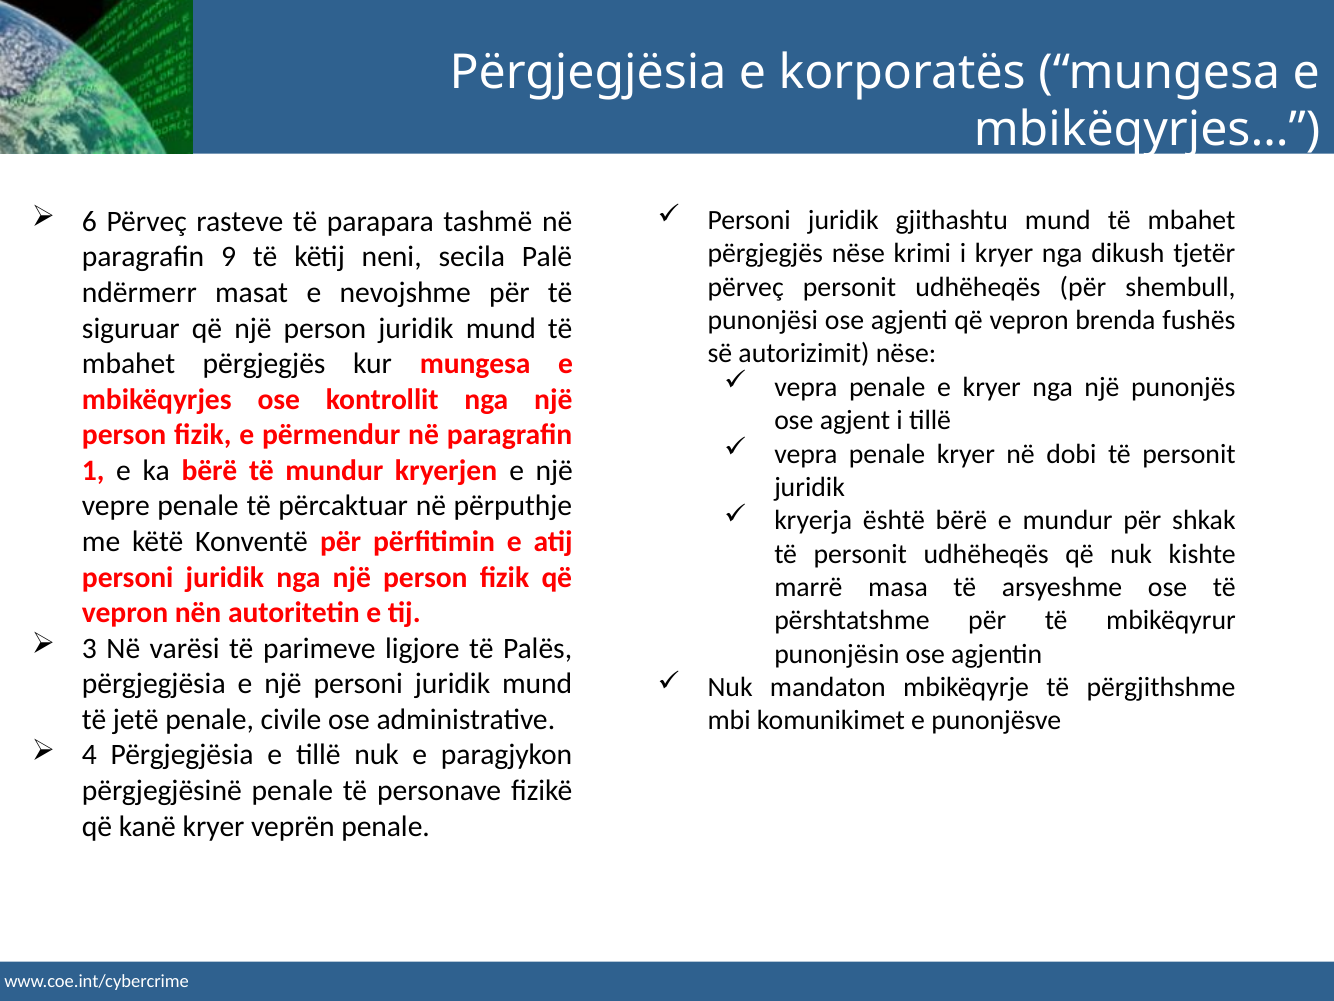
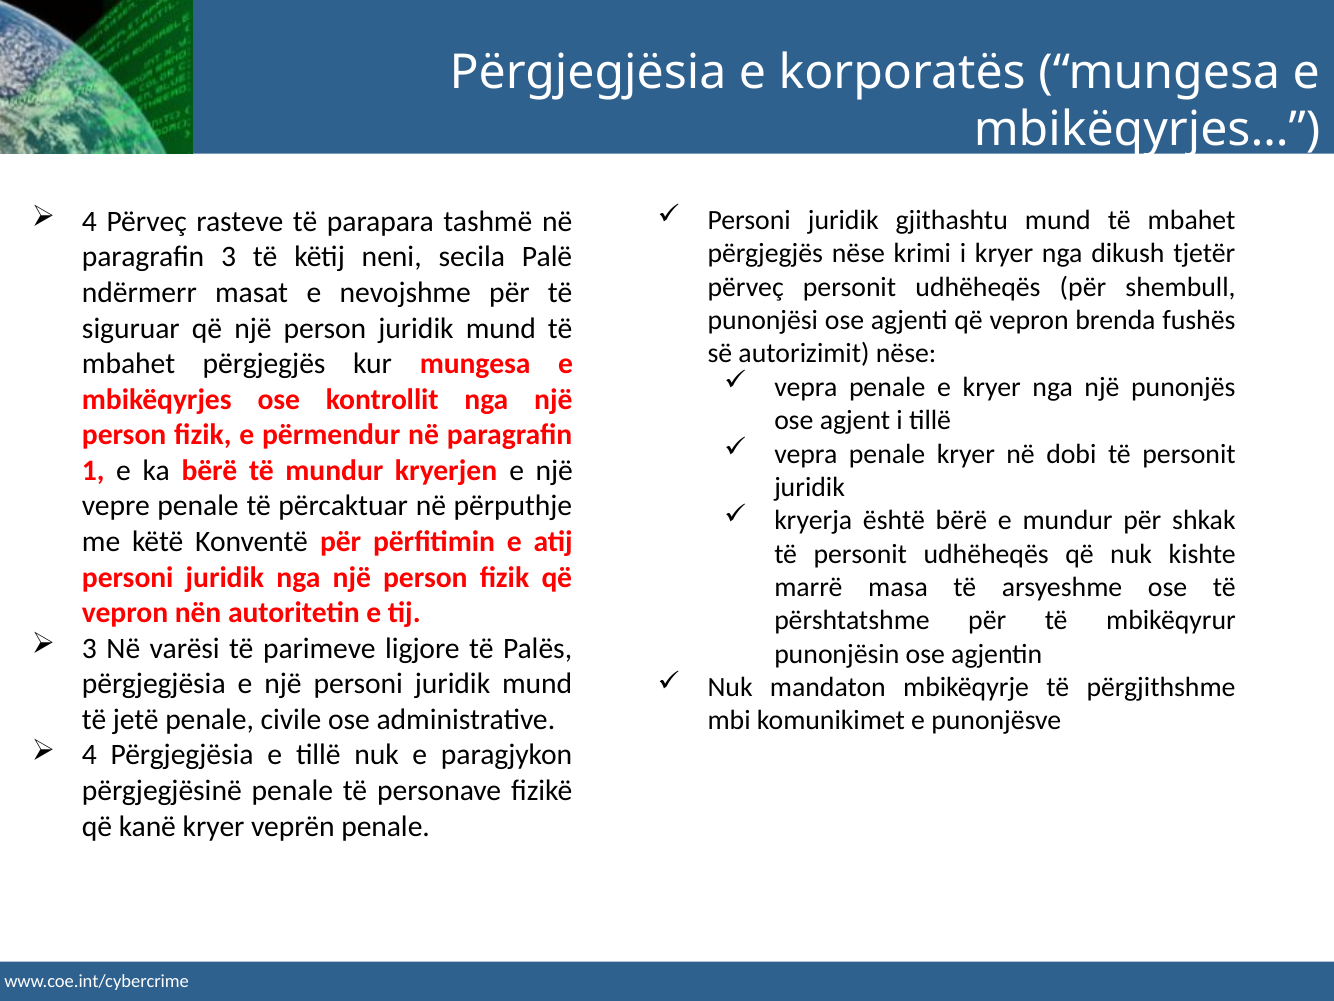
6: 6 -> 4 (89, 221)
paragrafin 9: 9 -> 3 (229, 257)
